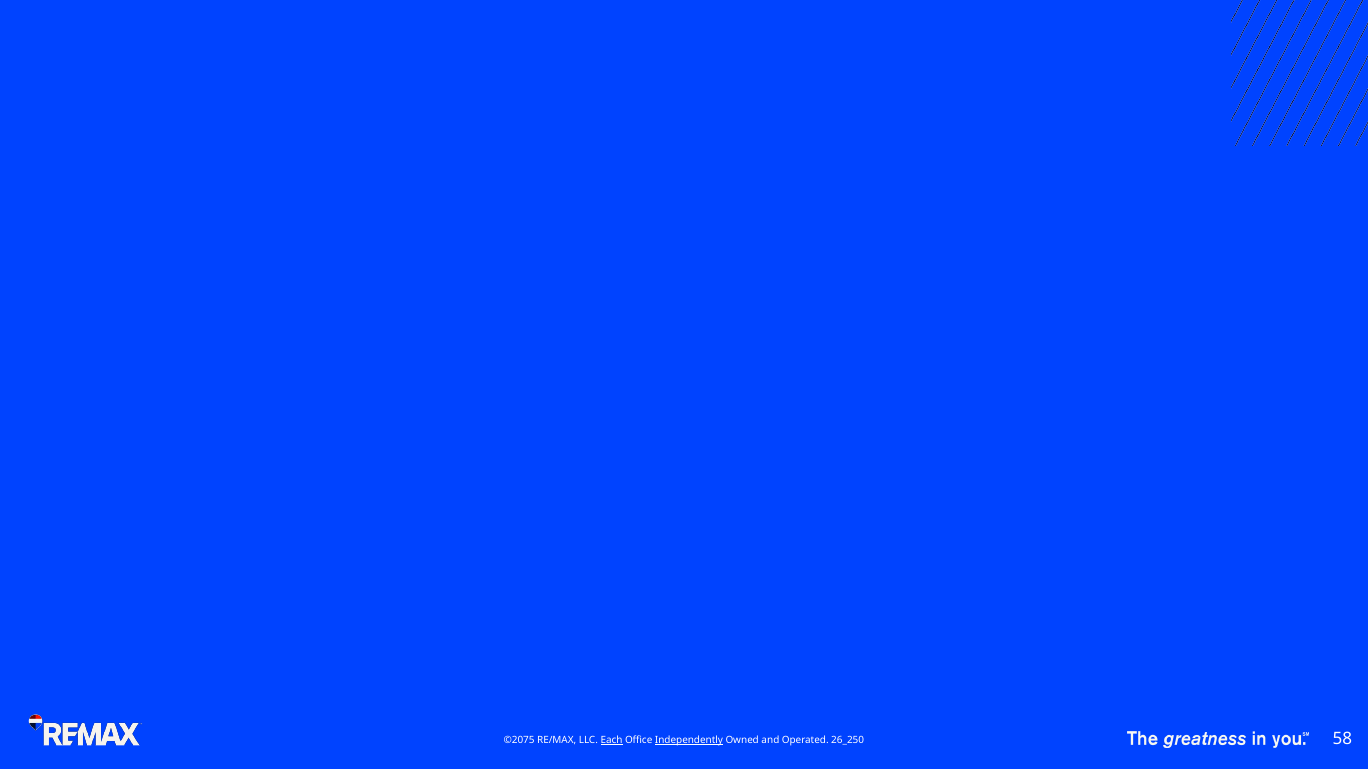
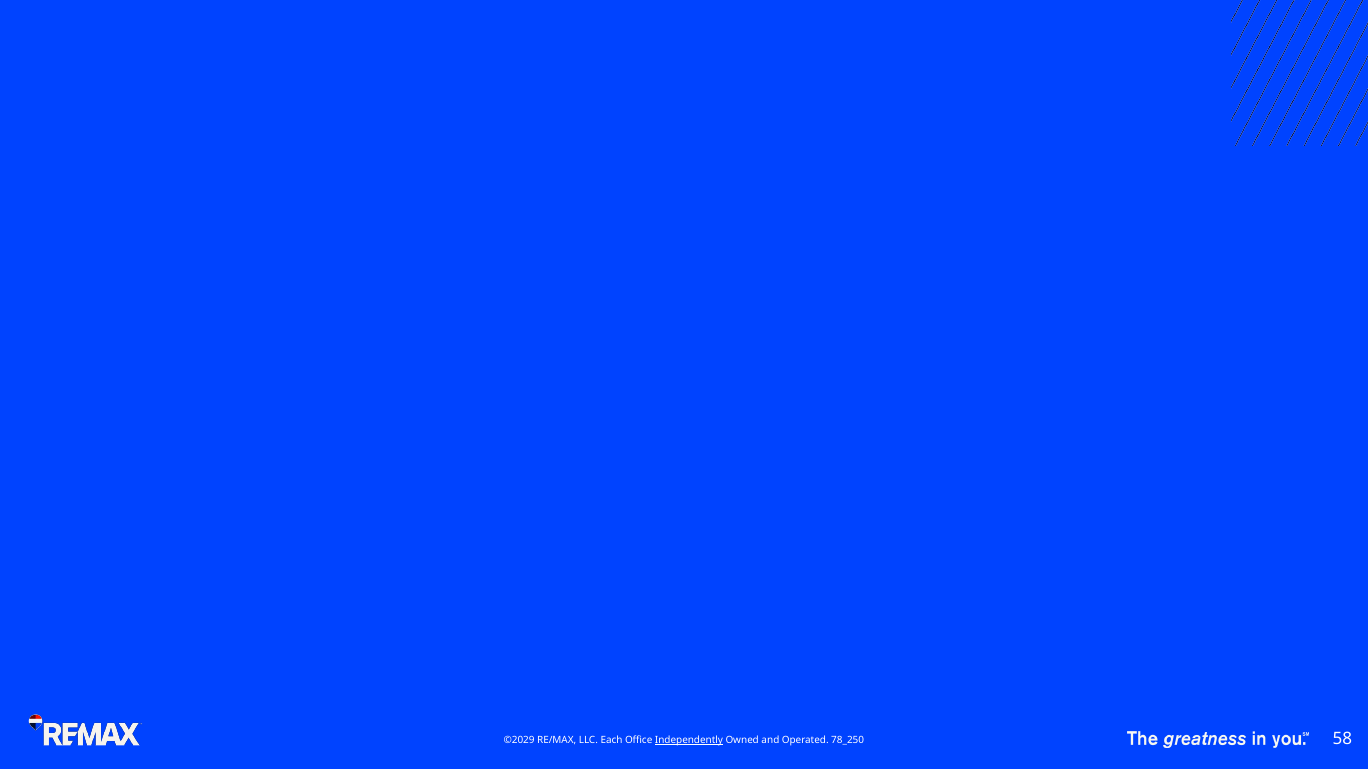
©2075: ©2075 -> ©2029 (519, 740)
Each underline: present -> none (612, 740)
26_250: 26_250 -> 78_250 (848, 740)
